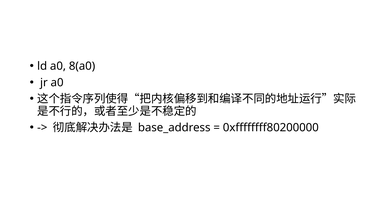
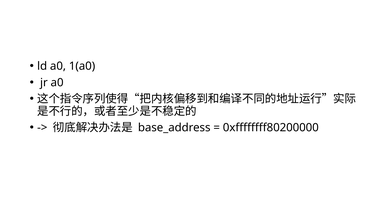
8(a0: 8(a0 -> 1(a0 (82, 66)
